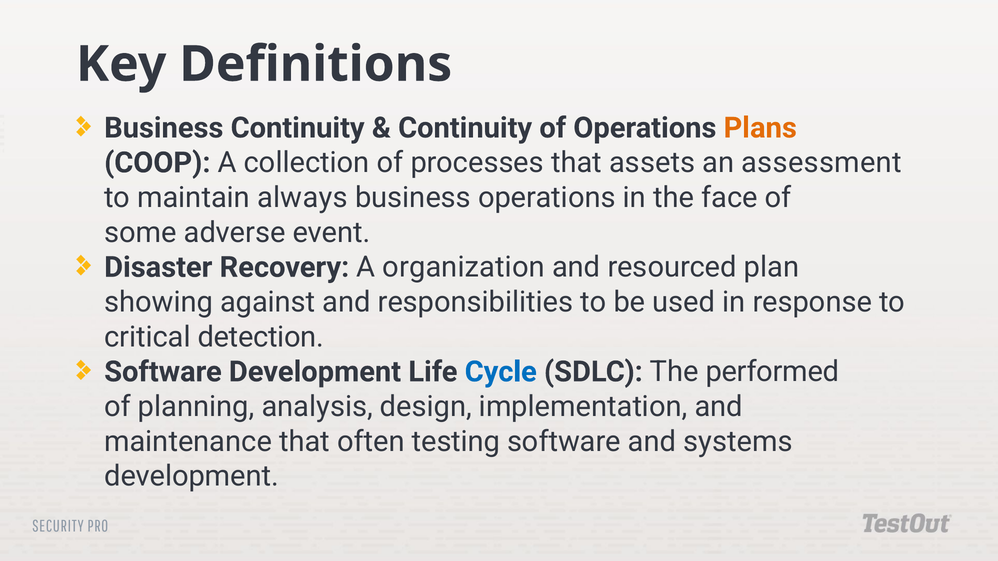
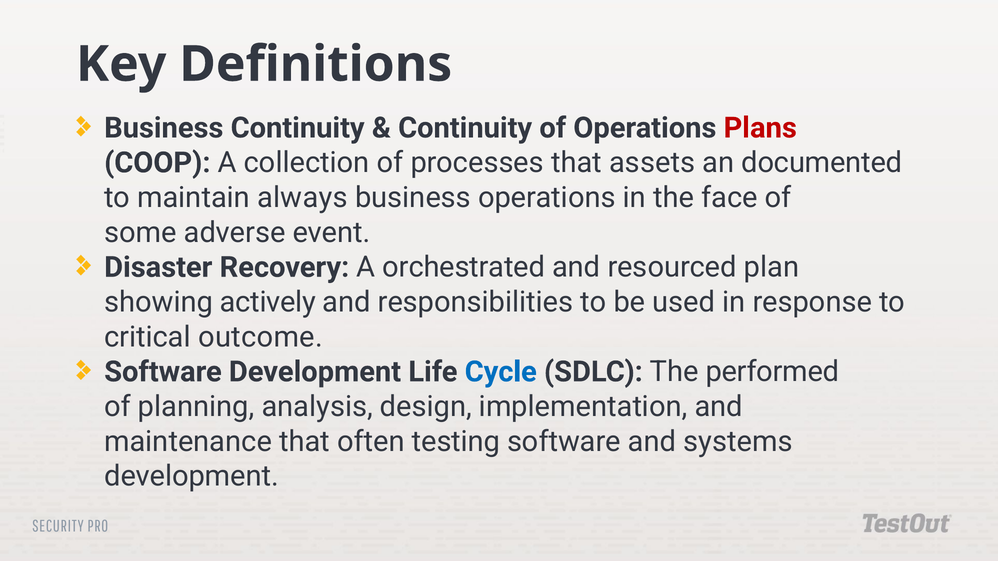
Plans colour: orange -> red (760, 128)
assessment: assessment -> documented (822, 163)
organization: organization -> orchestrated (464, 267)
against: against -> actively (268, 302)
detection: detection -> outcome (260, 337)
